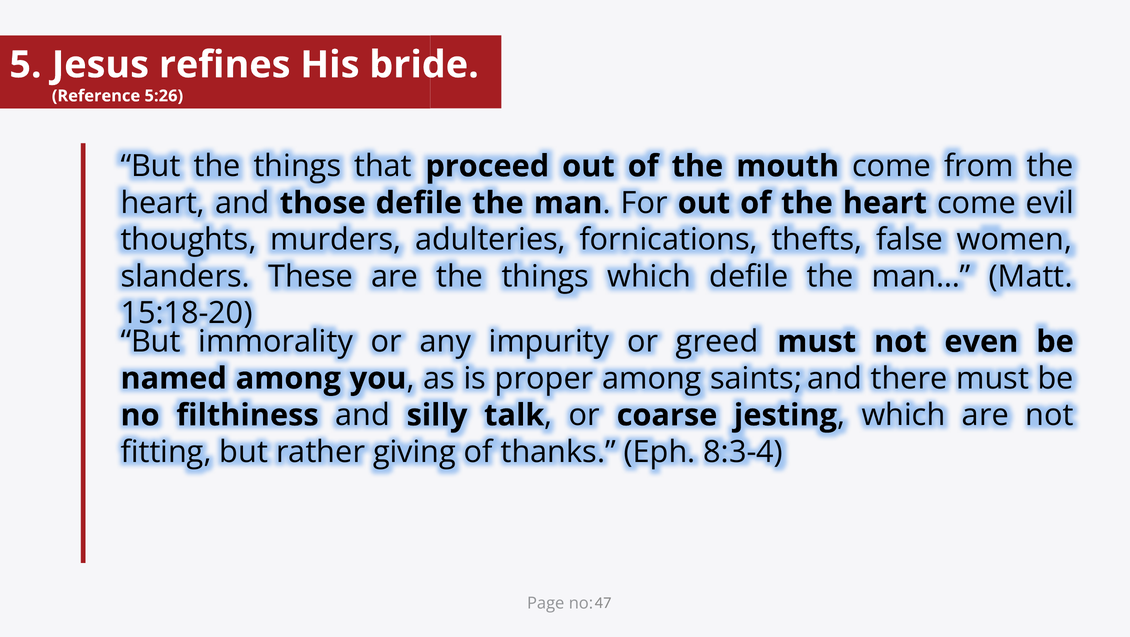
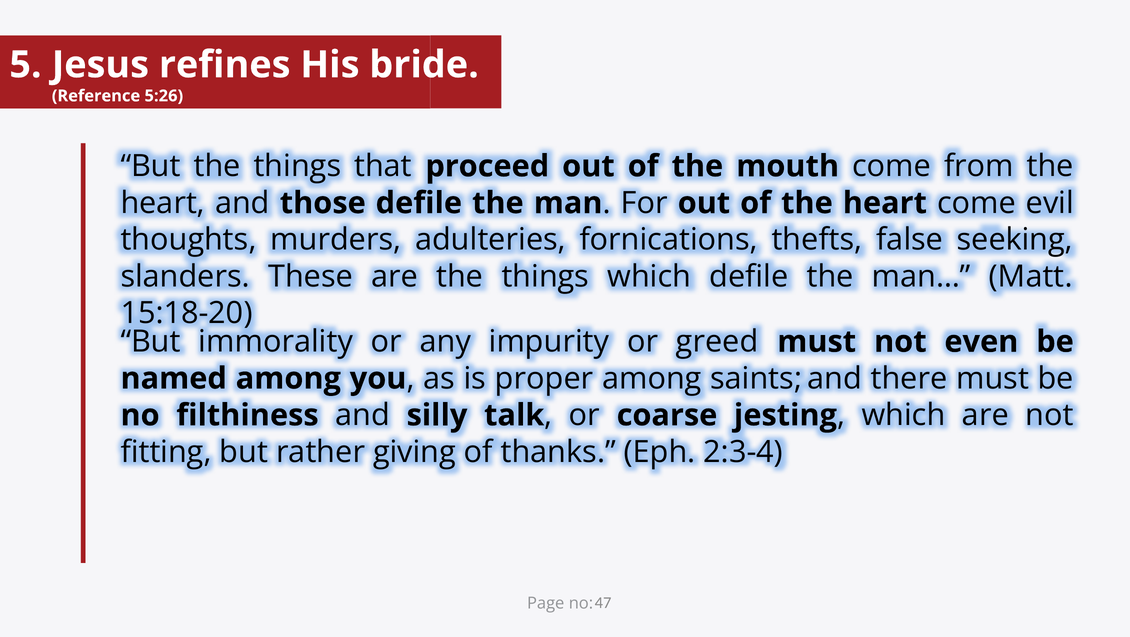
women: women -> seeking (1015, 240)
8:3-4: 8:3-4 -> 2:3-4 (743, 452)
